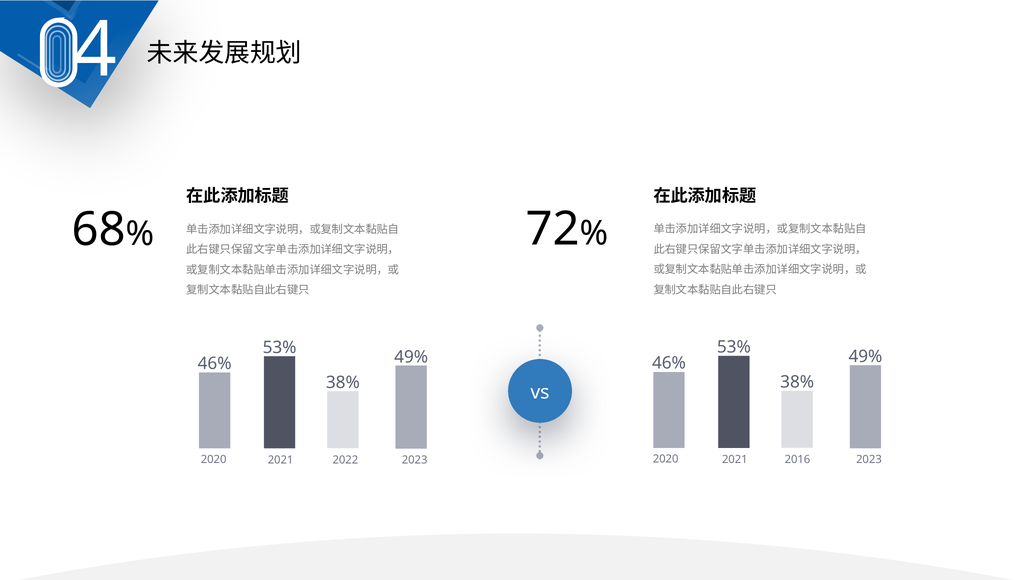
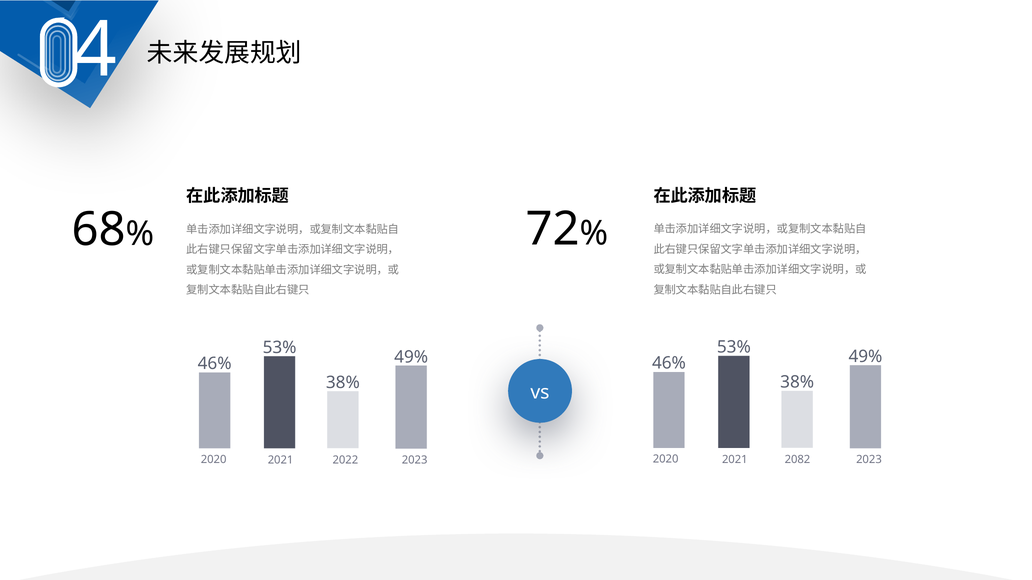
2016: 2016 -> 2082 (797, 460)
